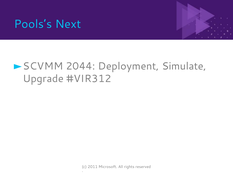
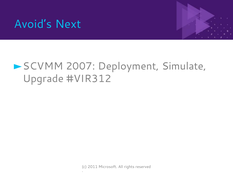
Pools’s: Pools’s -> Avoid’s (33, 24)
2044: 2044 -> 2007 (81, 66)
